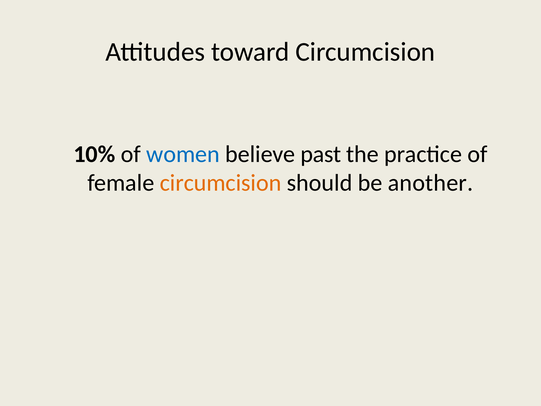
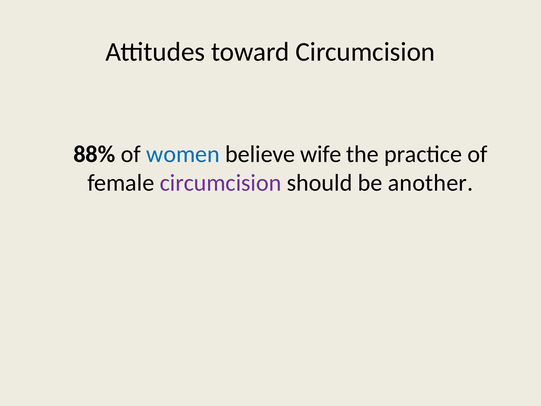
10%: 10% -> 88% (94, 154)
past: past -> wife (321, 154)
circumcision colour: orange -> purple (221, 183)
